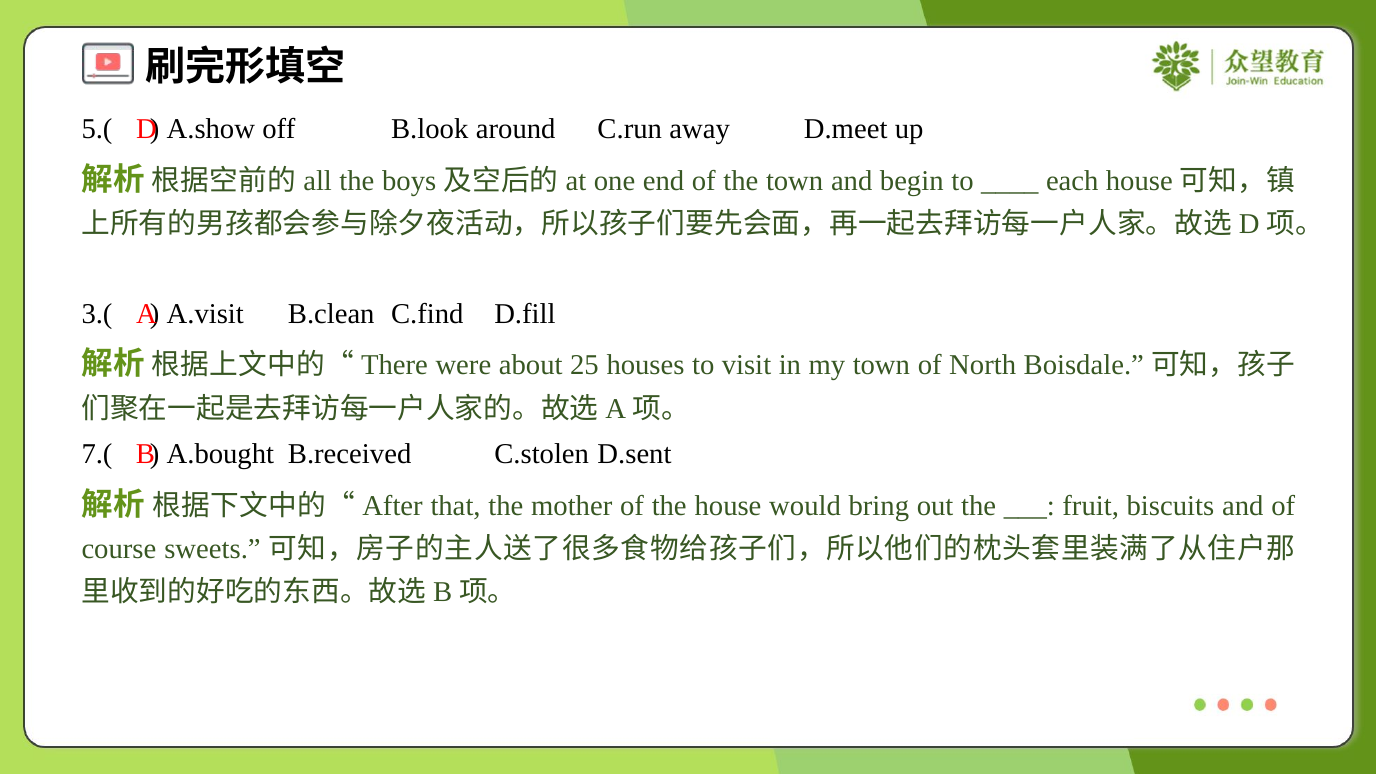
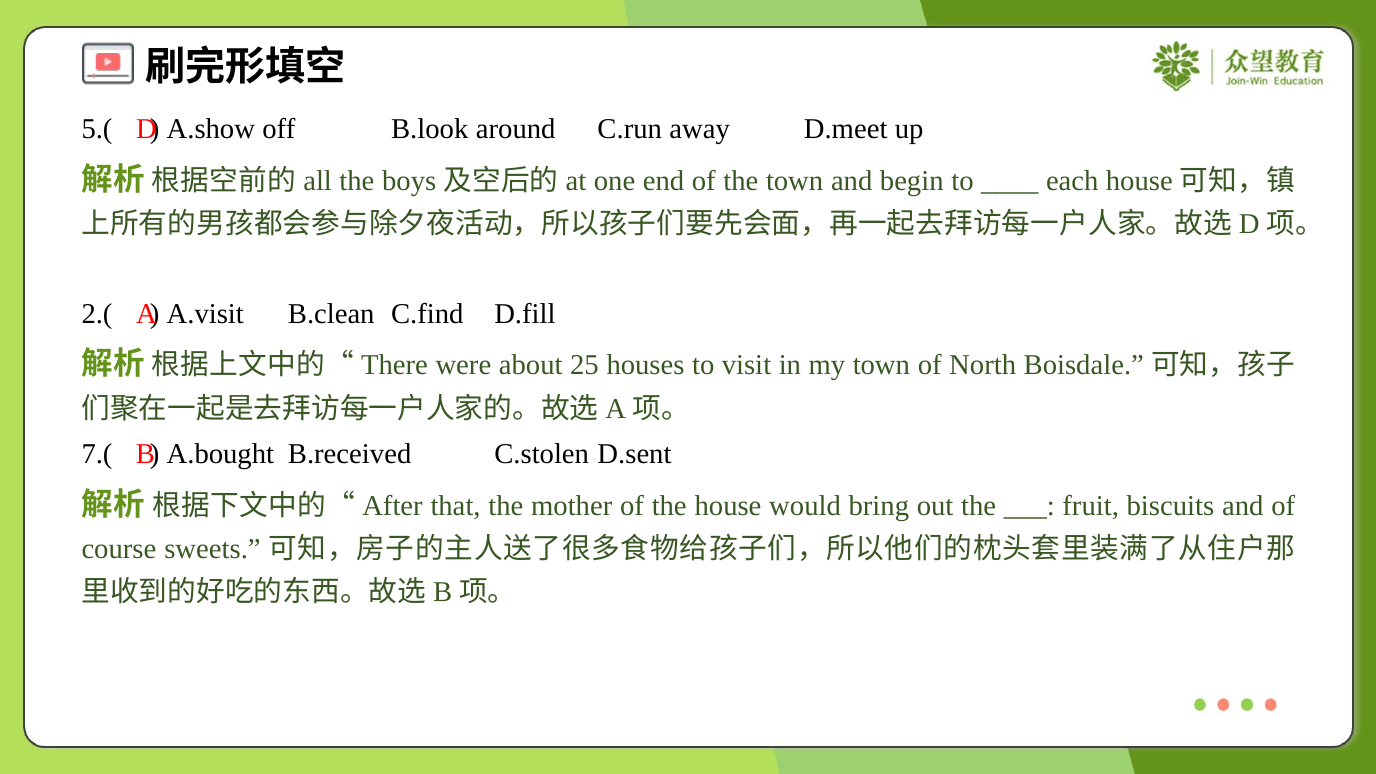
3.(: 3.( -> 2.( (97, 314)
